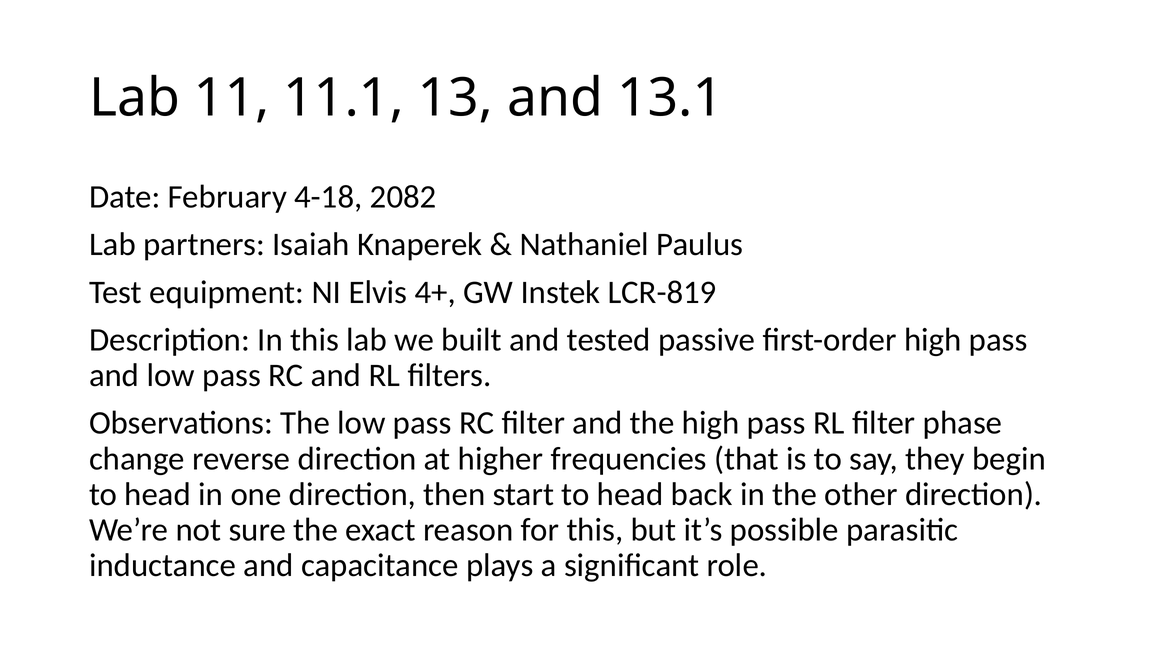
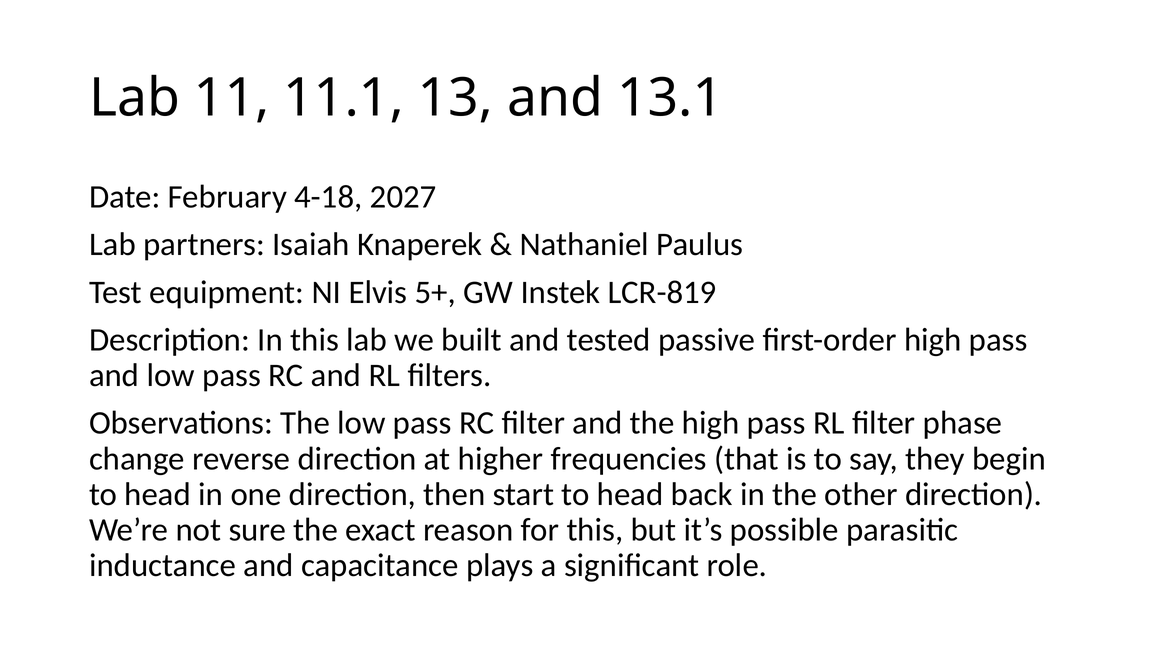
2082: 2082 -> 2027 (403, 197)
4+: 4+ -> 5+ (435, 292)
